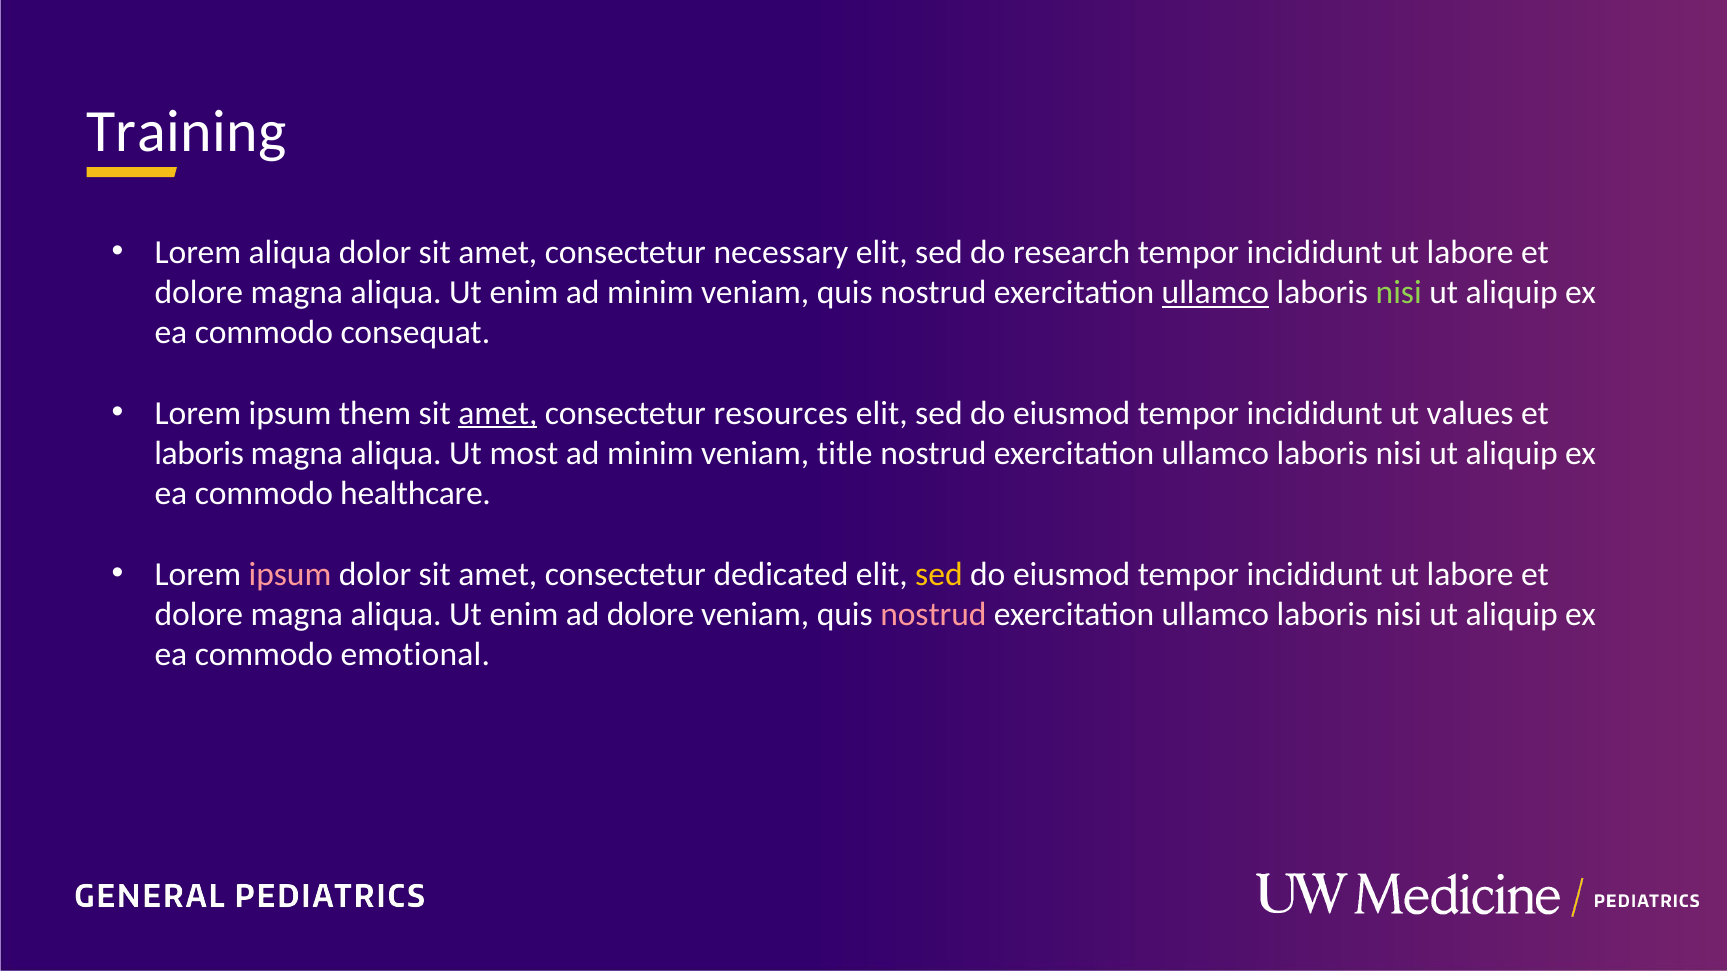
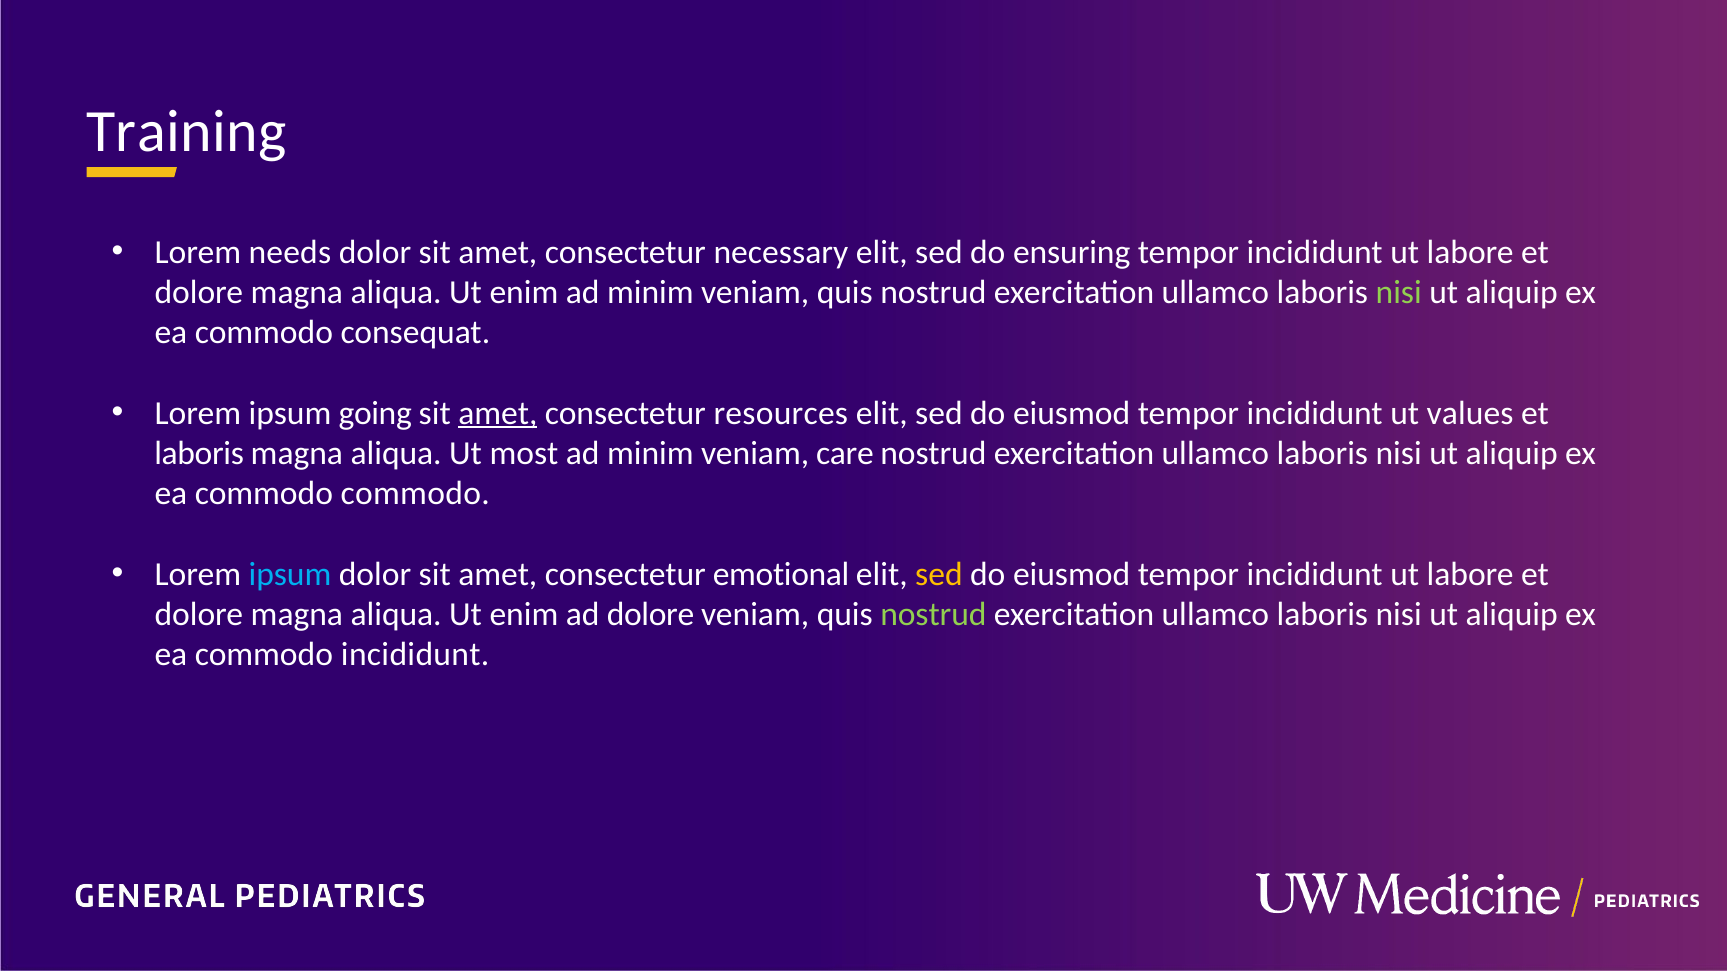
Lorem aliqua: aliqua -> needs (290, 252)
research: research -> ensuring (1072, 252)
ullamco underline: present -> none (1215, 292)
them: them -> going (375, 413)
title: title -> care (845, 453)
commodo healthcare: healthcare -> commodo (415, 494)
ipsum colour: pink -> light blue (290, 574)
dedicated: dedicated -> emotional (781, 574)
nostrud colour: pink -> light green (933, 614)
commodo emotional: emotional -> incididunt (415, 655)
